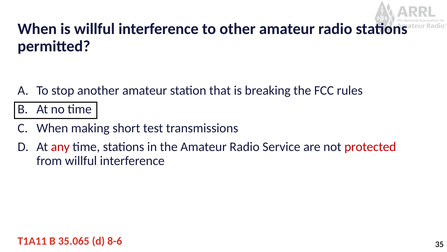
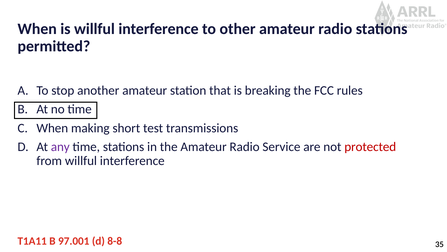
any colour: red -> purple (60, 147)
35.065: 35.065 -> 97.001 (74, 241)
8-6: 8-6 -> 8-8 (115, 241)
